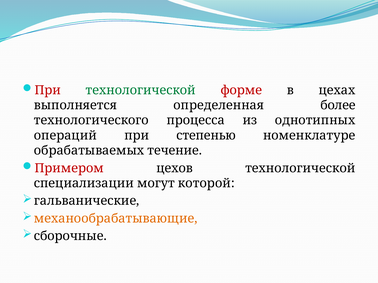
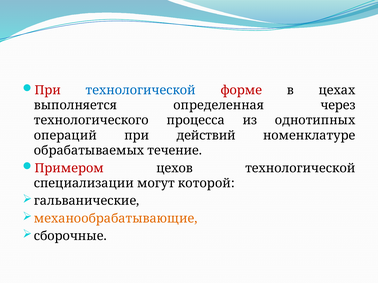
технологической colour: green -> blue (141, 90)
более: более -> через (338, 105)
степенью: степенью -> действий (206, 136)
